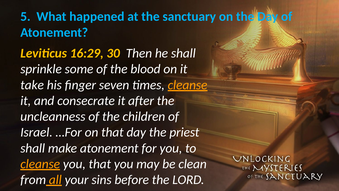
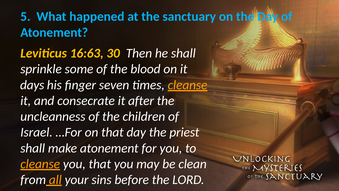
16:29: 16:29 -> 16:63 (87, 53)
take: take -> days (32, 85)
